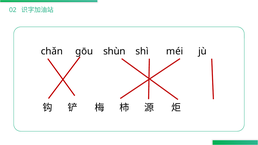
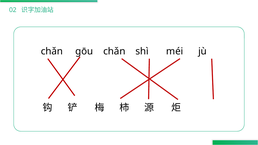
shùn: shùn -> chǎn (114, 51)
